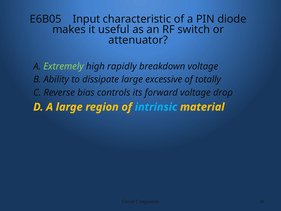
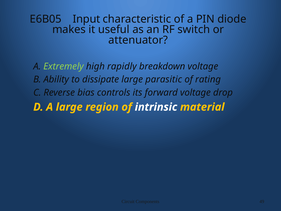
excessive: excessive -> parasitic (164, 79)
totally: totally -> rating (208, 79)
intrinsic colour: light blue -> white (156, 107)
